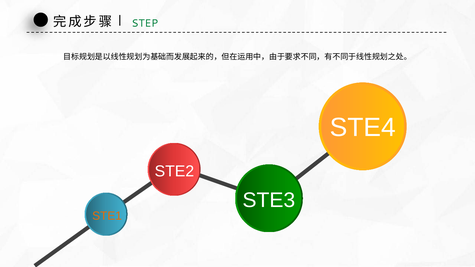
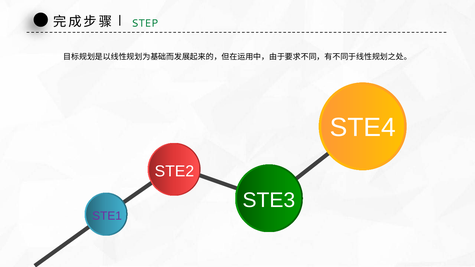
STE1 colour: orange -> purple (107, 216)
